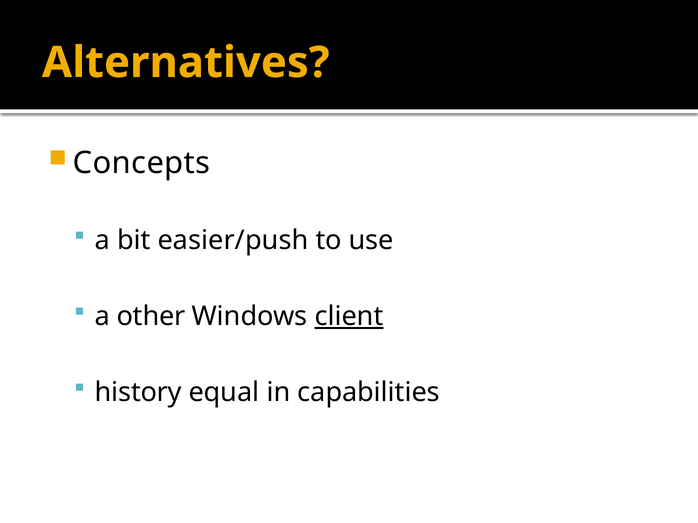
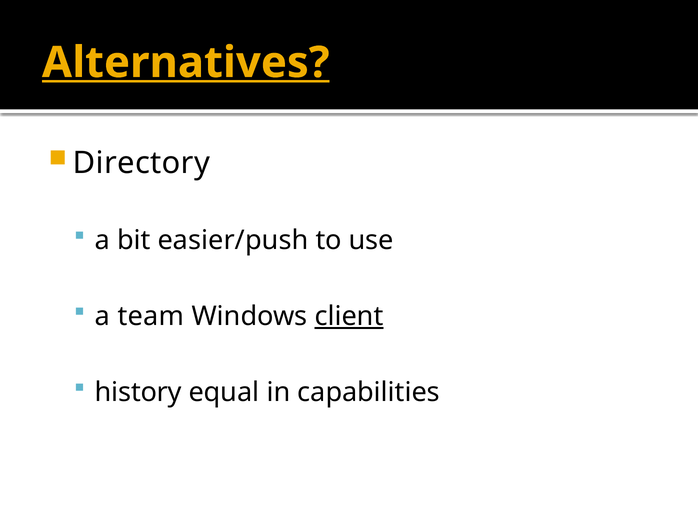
Alternatives underline: none -> present (186, 63)
Concepts: Concepts -> Directory (141, 163)
other: other -> team (151, 317)
